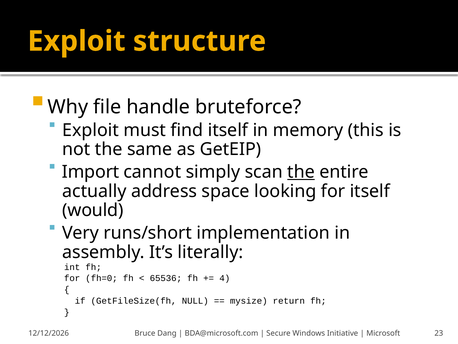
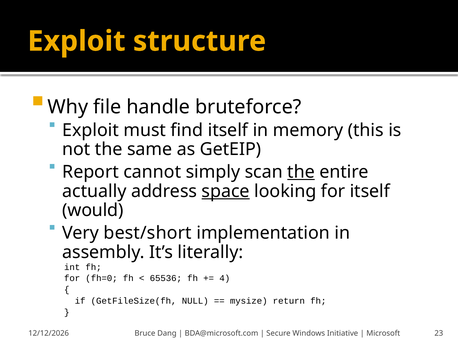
Import: Import -> Report (91, 172)
space underline: none -> present (226, 191)
runs/short: runs/short -> best/short (148, 233)
